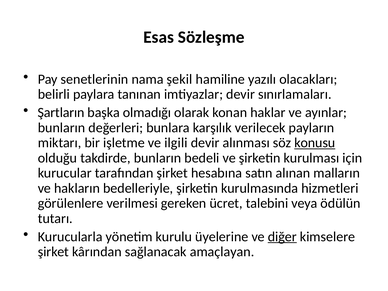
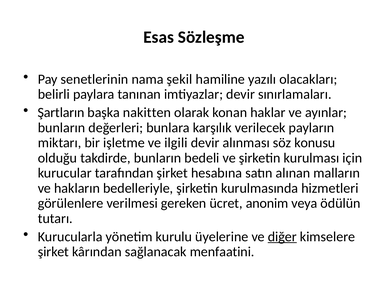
olmadığı: olmadığı -> nakitten (147, 113)
konusu underline: present -> none (315, 143)
talebini: talebini -> anonim (267, 203)
amaçlayan: amaçlayan -> menfaatini (222, 252)
